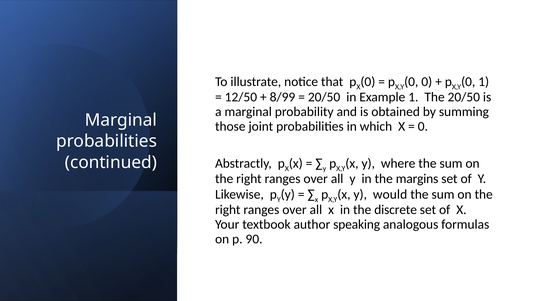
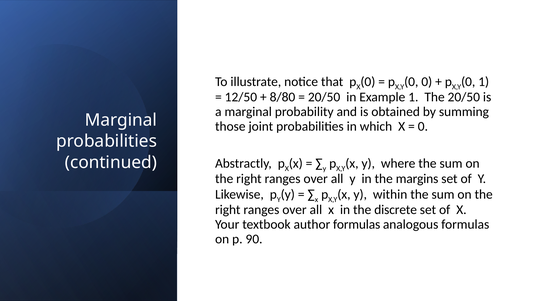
8/99: 8/99 -> 8/80 (282, 97)
would: would -> within (390, 194)
author speaking: speaking -> formulas (357, 225)
